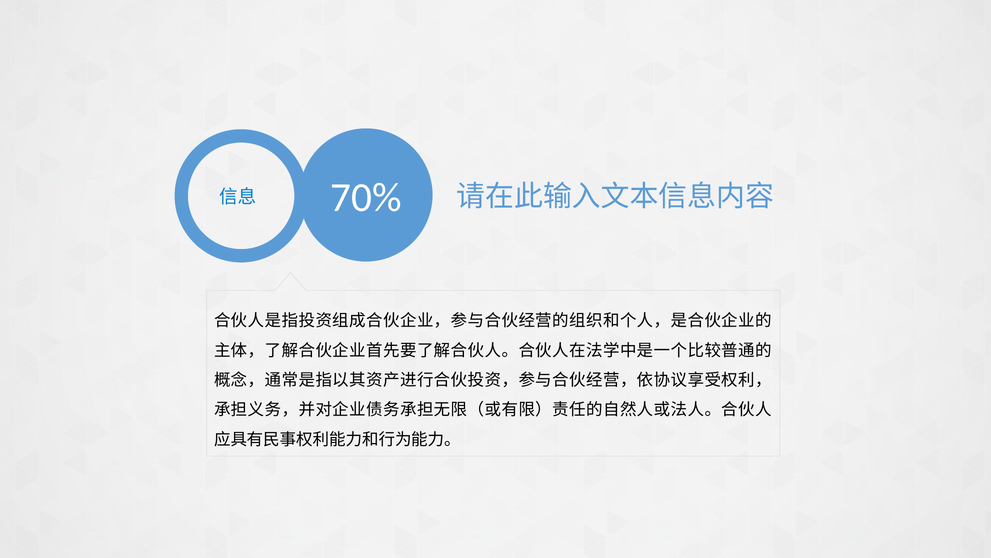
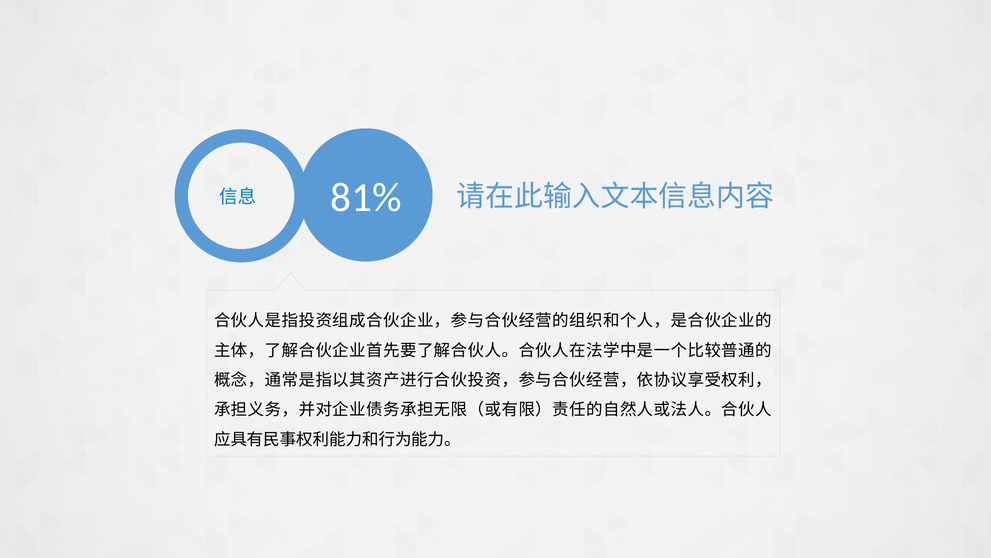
70%: 70% -> 81% (366, 198)
